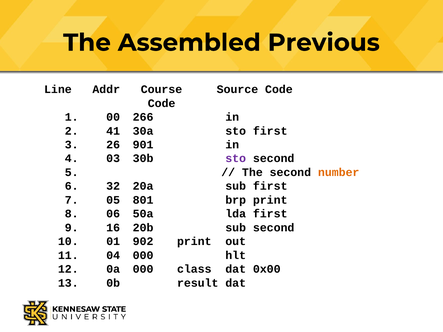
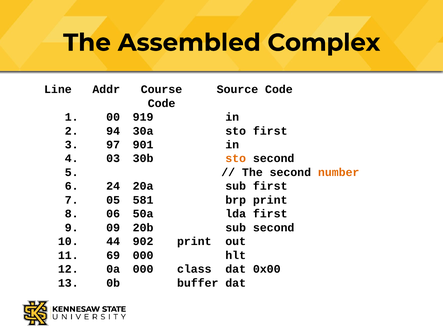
Previous: Previous -> Complex (324, 43)
266: 266 -> 919 (143, 117)
41: 41 -> 94 (113, 131)
26: 26 -> 97 (113, 145)
sto colour: purple -> orange (236, 159)
32: 32 -> 24 (113, 186)
801: 801 -> 581 (143, 200)
16: 16 -> 09 (113, 228)
01: 01 -> 44 (113, 242)
04: 04 -> 69 (113, 255)
result: result -> buffer (198, 283)
